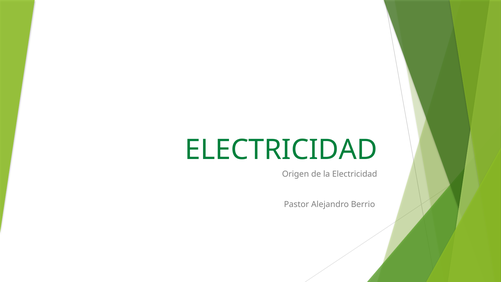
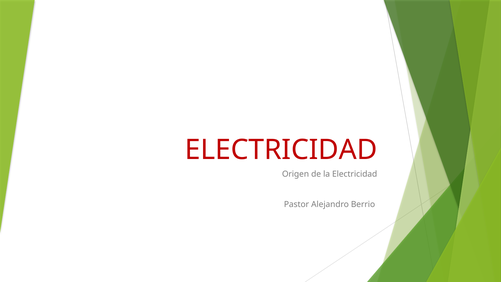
ELECTRICIDAD colour: green -> red (281, 150)
